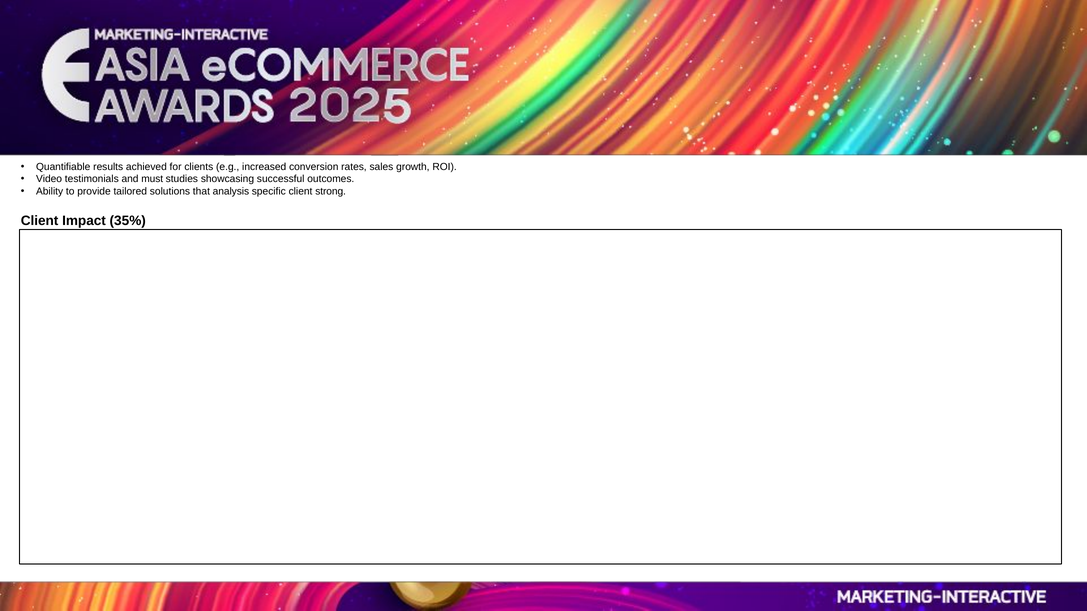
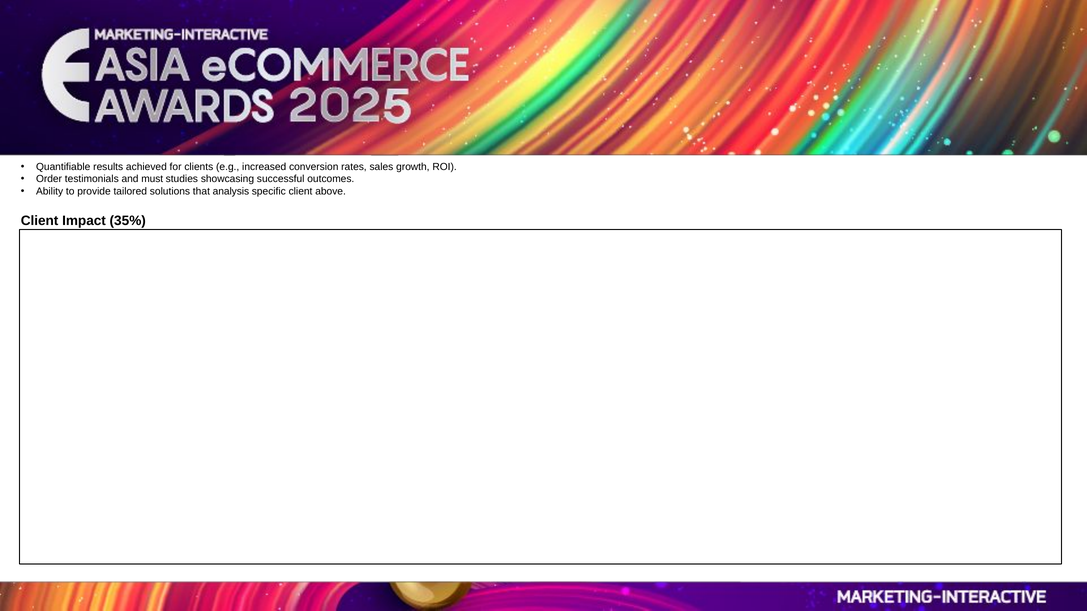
Video: Video -> Order (49, 179)
strong: strong -> above (331, 191)
